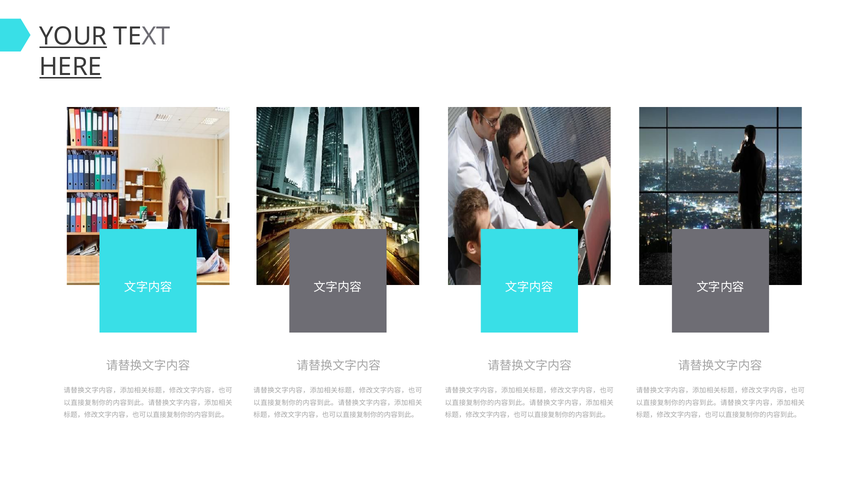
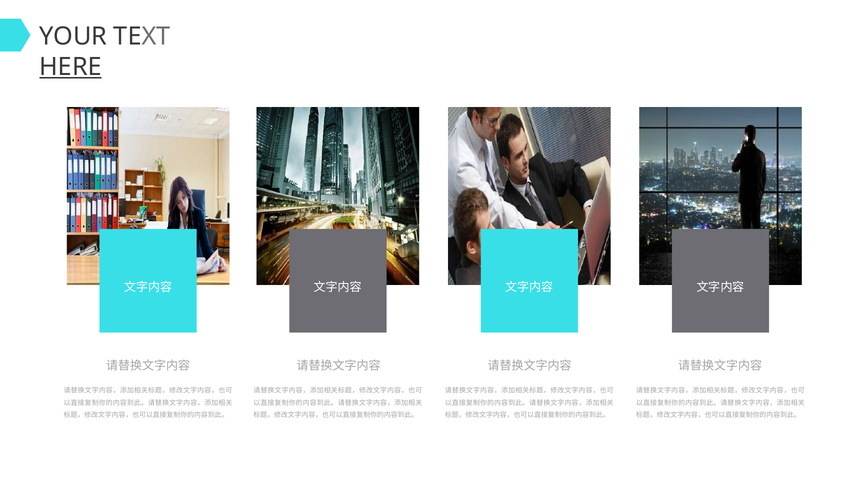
YOUR underline: present -> none (73, 37)
